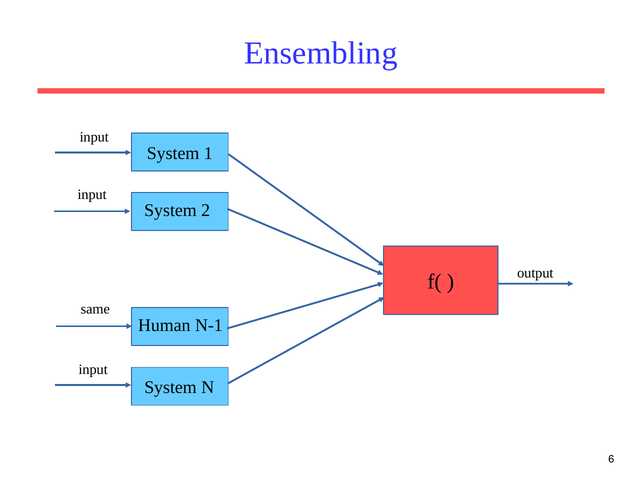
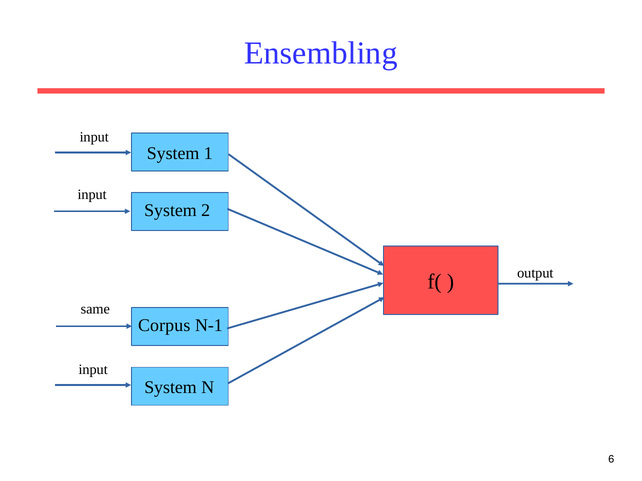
Human: Human -> Corpus (164, 326)
